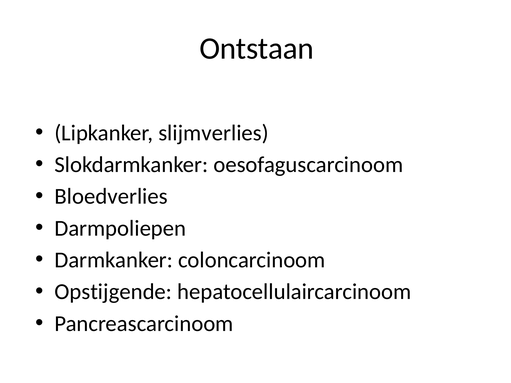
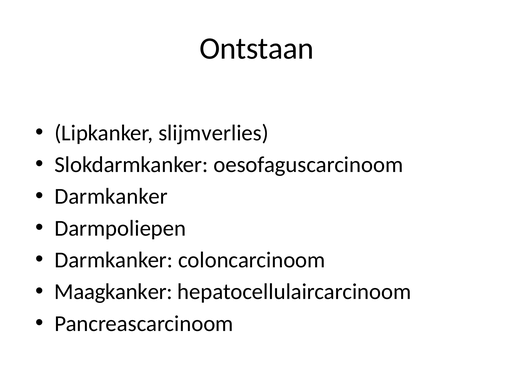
Bloedverlies: Bloedverlies -> Darmkanker (111, 197)
Opstijgende: Opstijgende -> Maagkanker (113, 292)
